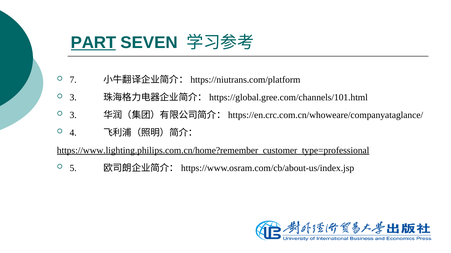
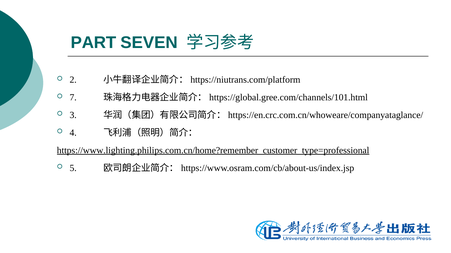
PART underline: present -> none (93, 43)
7: 7 -> 2 (73, 80)
3: 3 -> 7 (73, 98)
